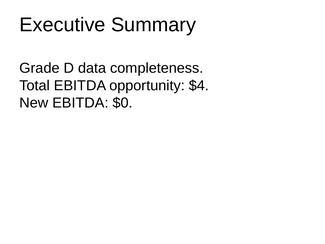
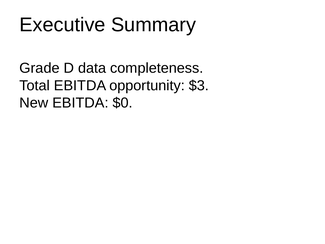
$4: $4 -> $3 (199, 85)
